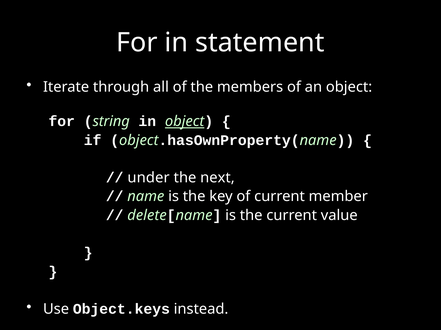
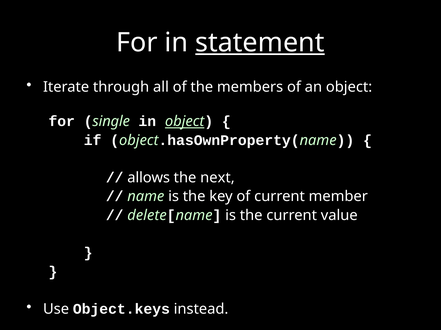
statement underline: none -> present (260, 43)
string: string -> single (111, 122)
under: under -> allows (149, 178)
